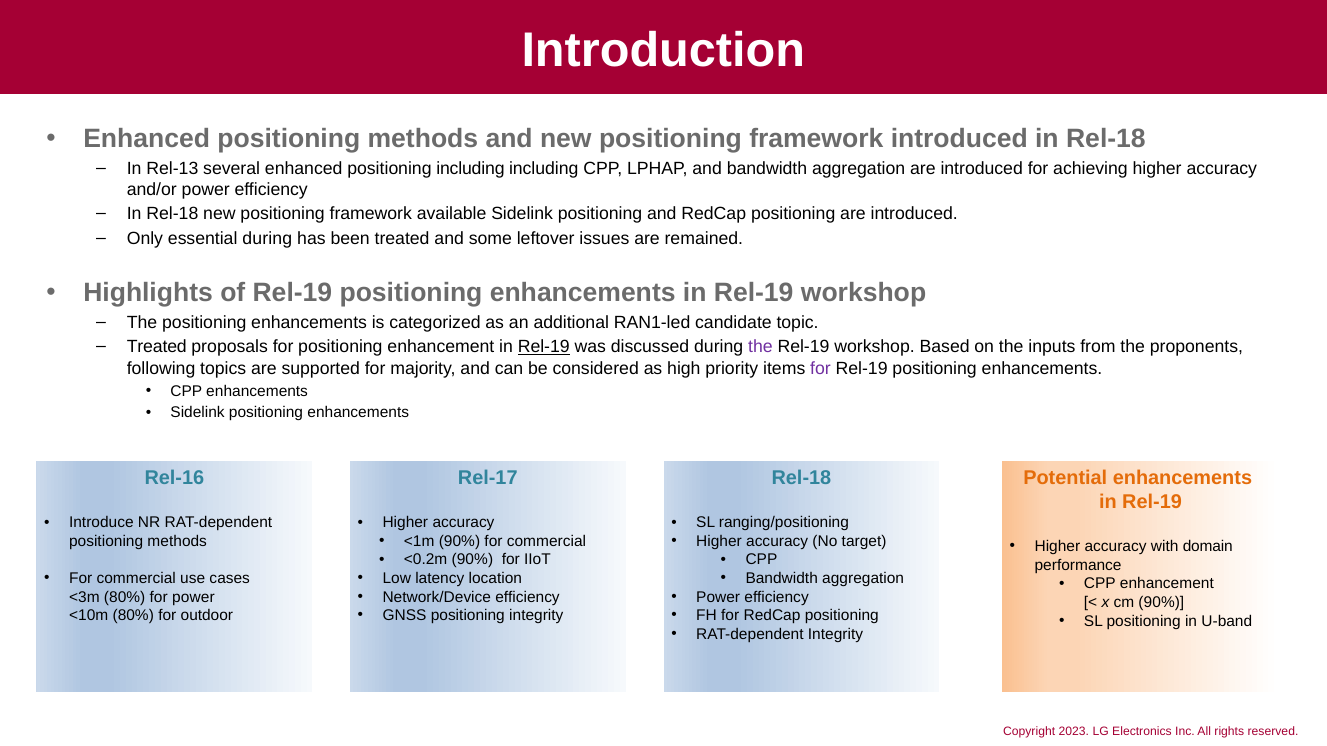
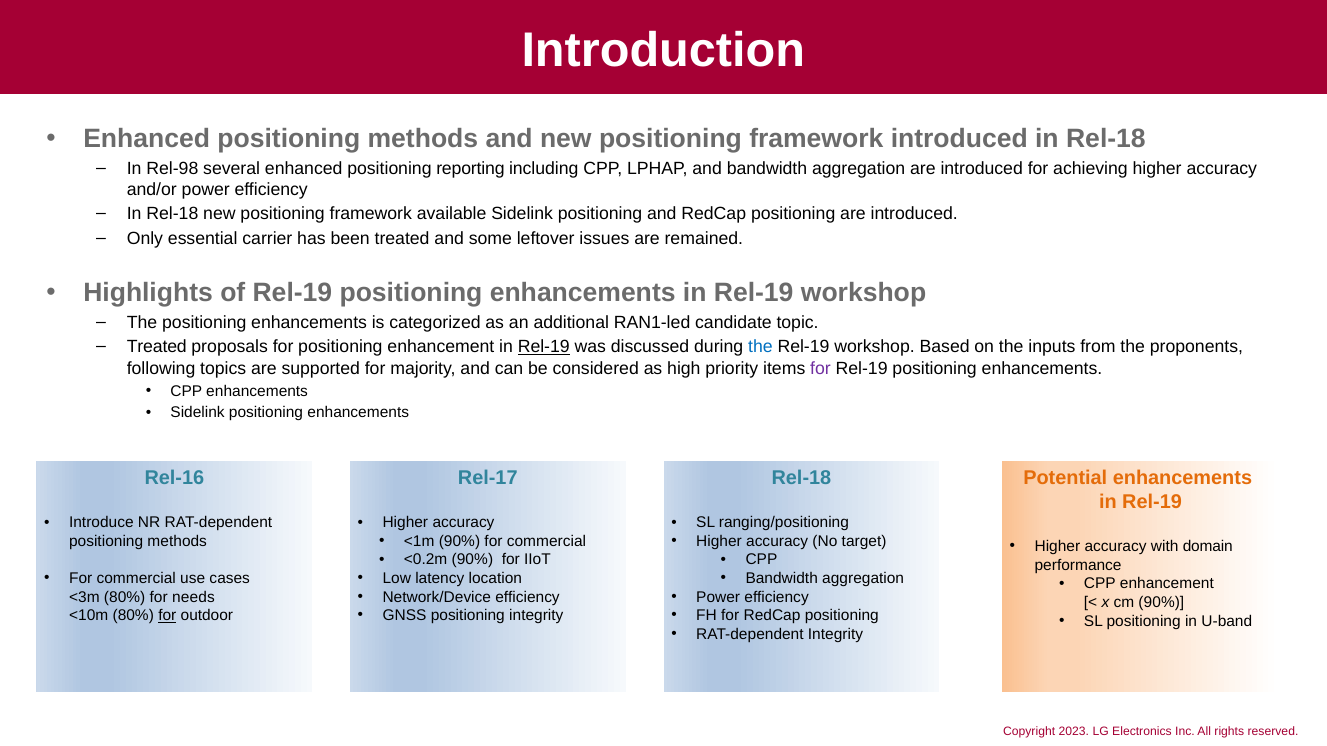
Rel-13: Rel-13 -> Rel-98 (172, 168)
positioning including: including -> reporting (470, 168)
essential during: during -> carrier (267, 239)
the colour: purple -> blue (760, 347)
for power: power -> needs (194, 597)
for underline: none -> present (167, 616)
